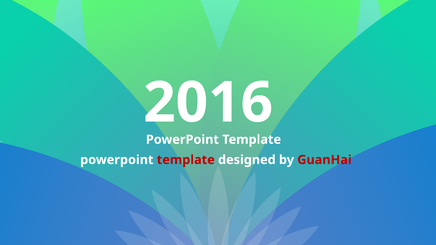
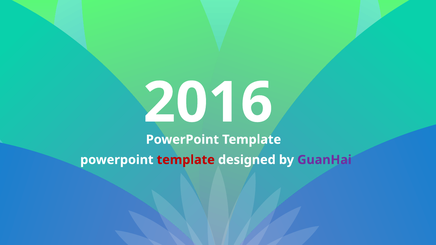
GuanHai colour: red -> purple (324, 160)
